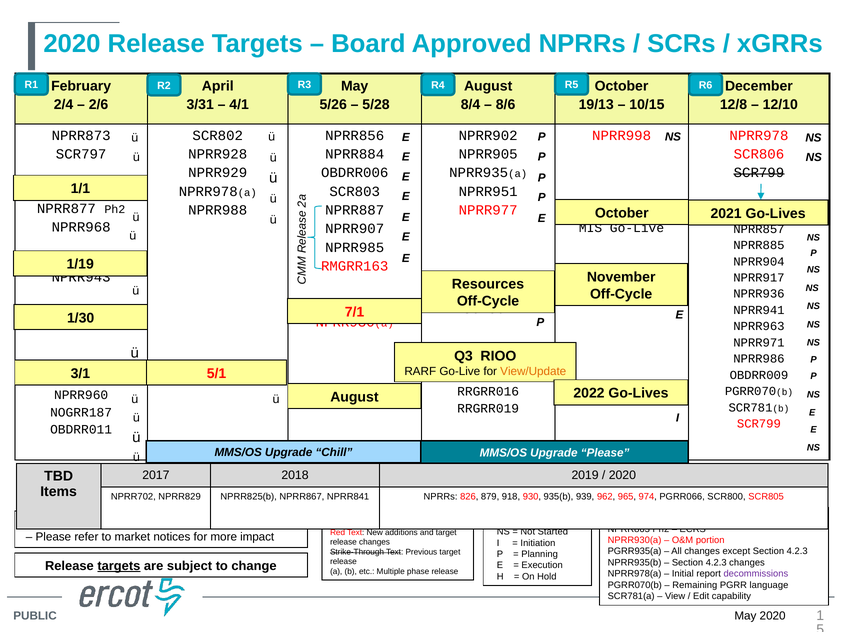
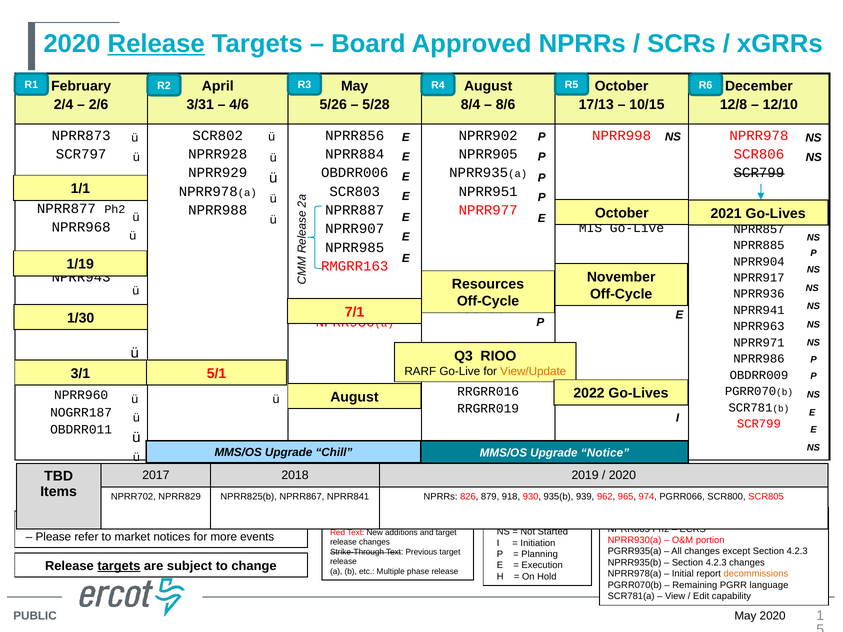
Release underline: none -> present (156, 44)
4/1: 4/1 -> 4/6 (239, 105)
19/13: 19/13 -> 17/13 (596, 105)
Upgrade Please: Please -> Notice (605, 453)
impact: impact -> events (257, 537)
decommissions colour: purple -> orange (756, 574)
